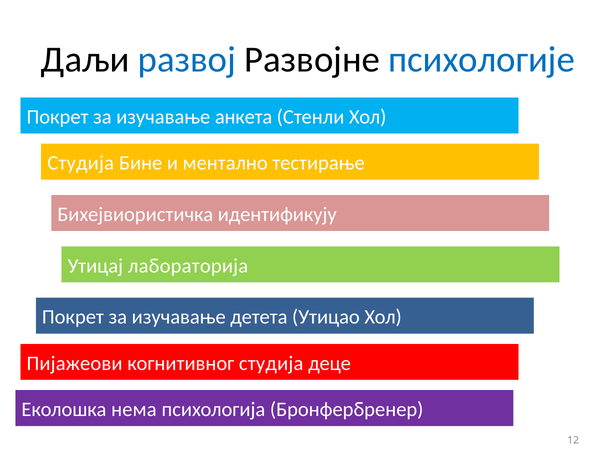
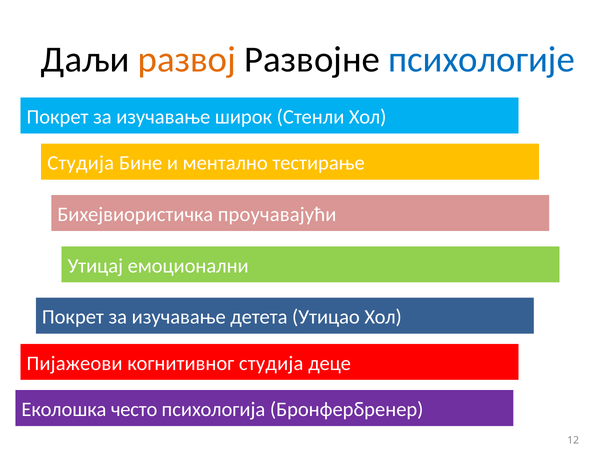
развој colour: blue -> orange (187, 60)
анкета: анкета -> широк (244, 117)
идентификују: идентификују -> проучавајући (277, 214)
лабораторија: лабораторија -> емоционални (188, 266)
нема: нема -> често (134, 410)
